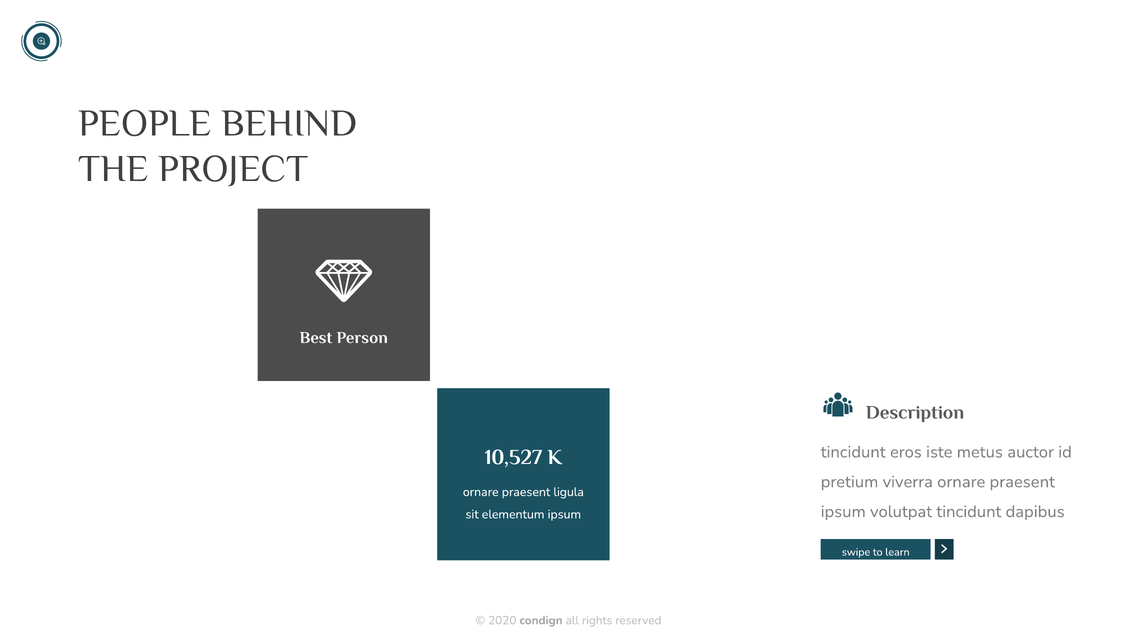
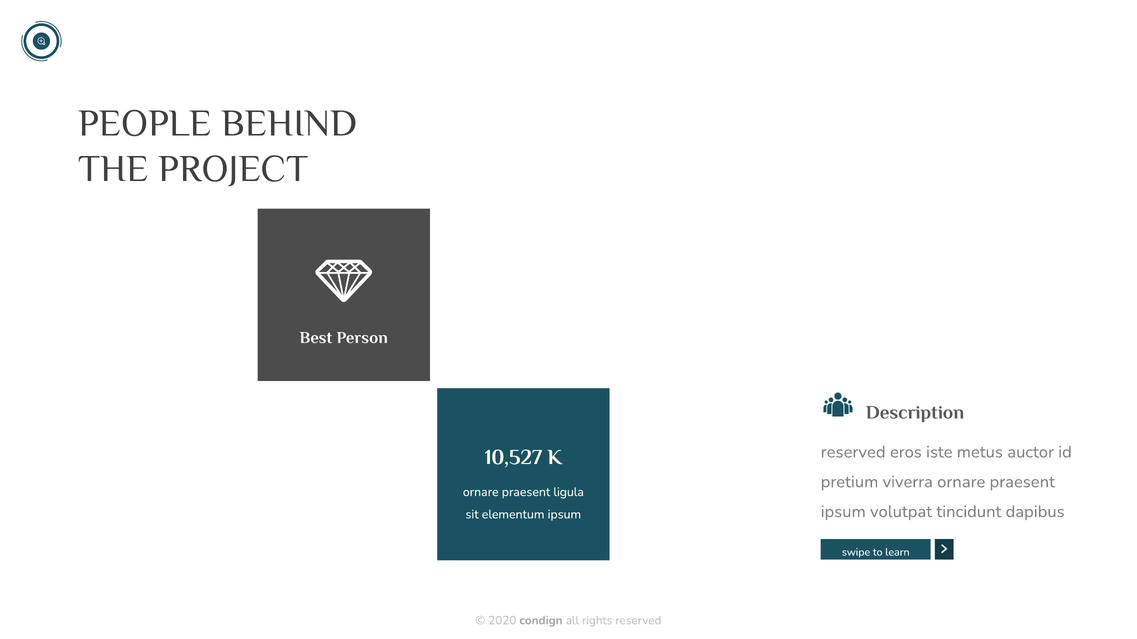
tincidunt: tincidunt -> reserved (853, 452)
